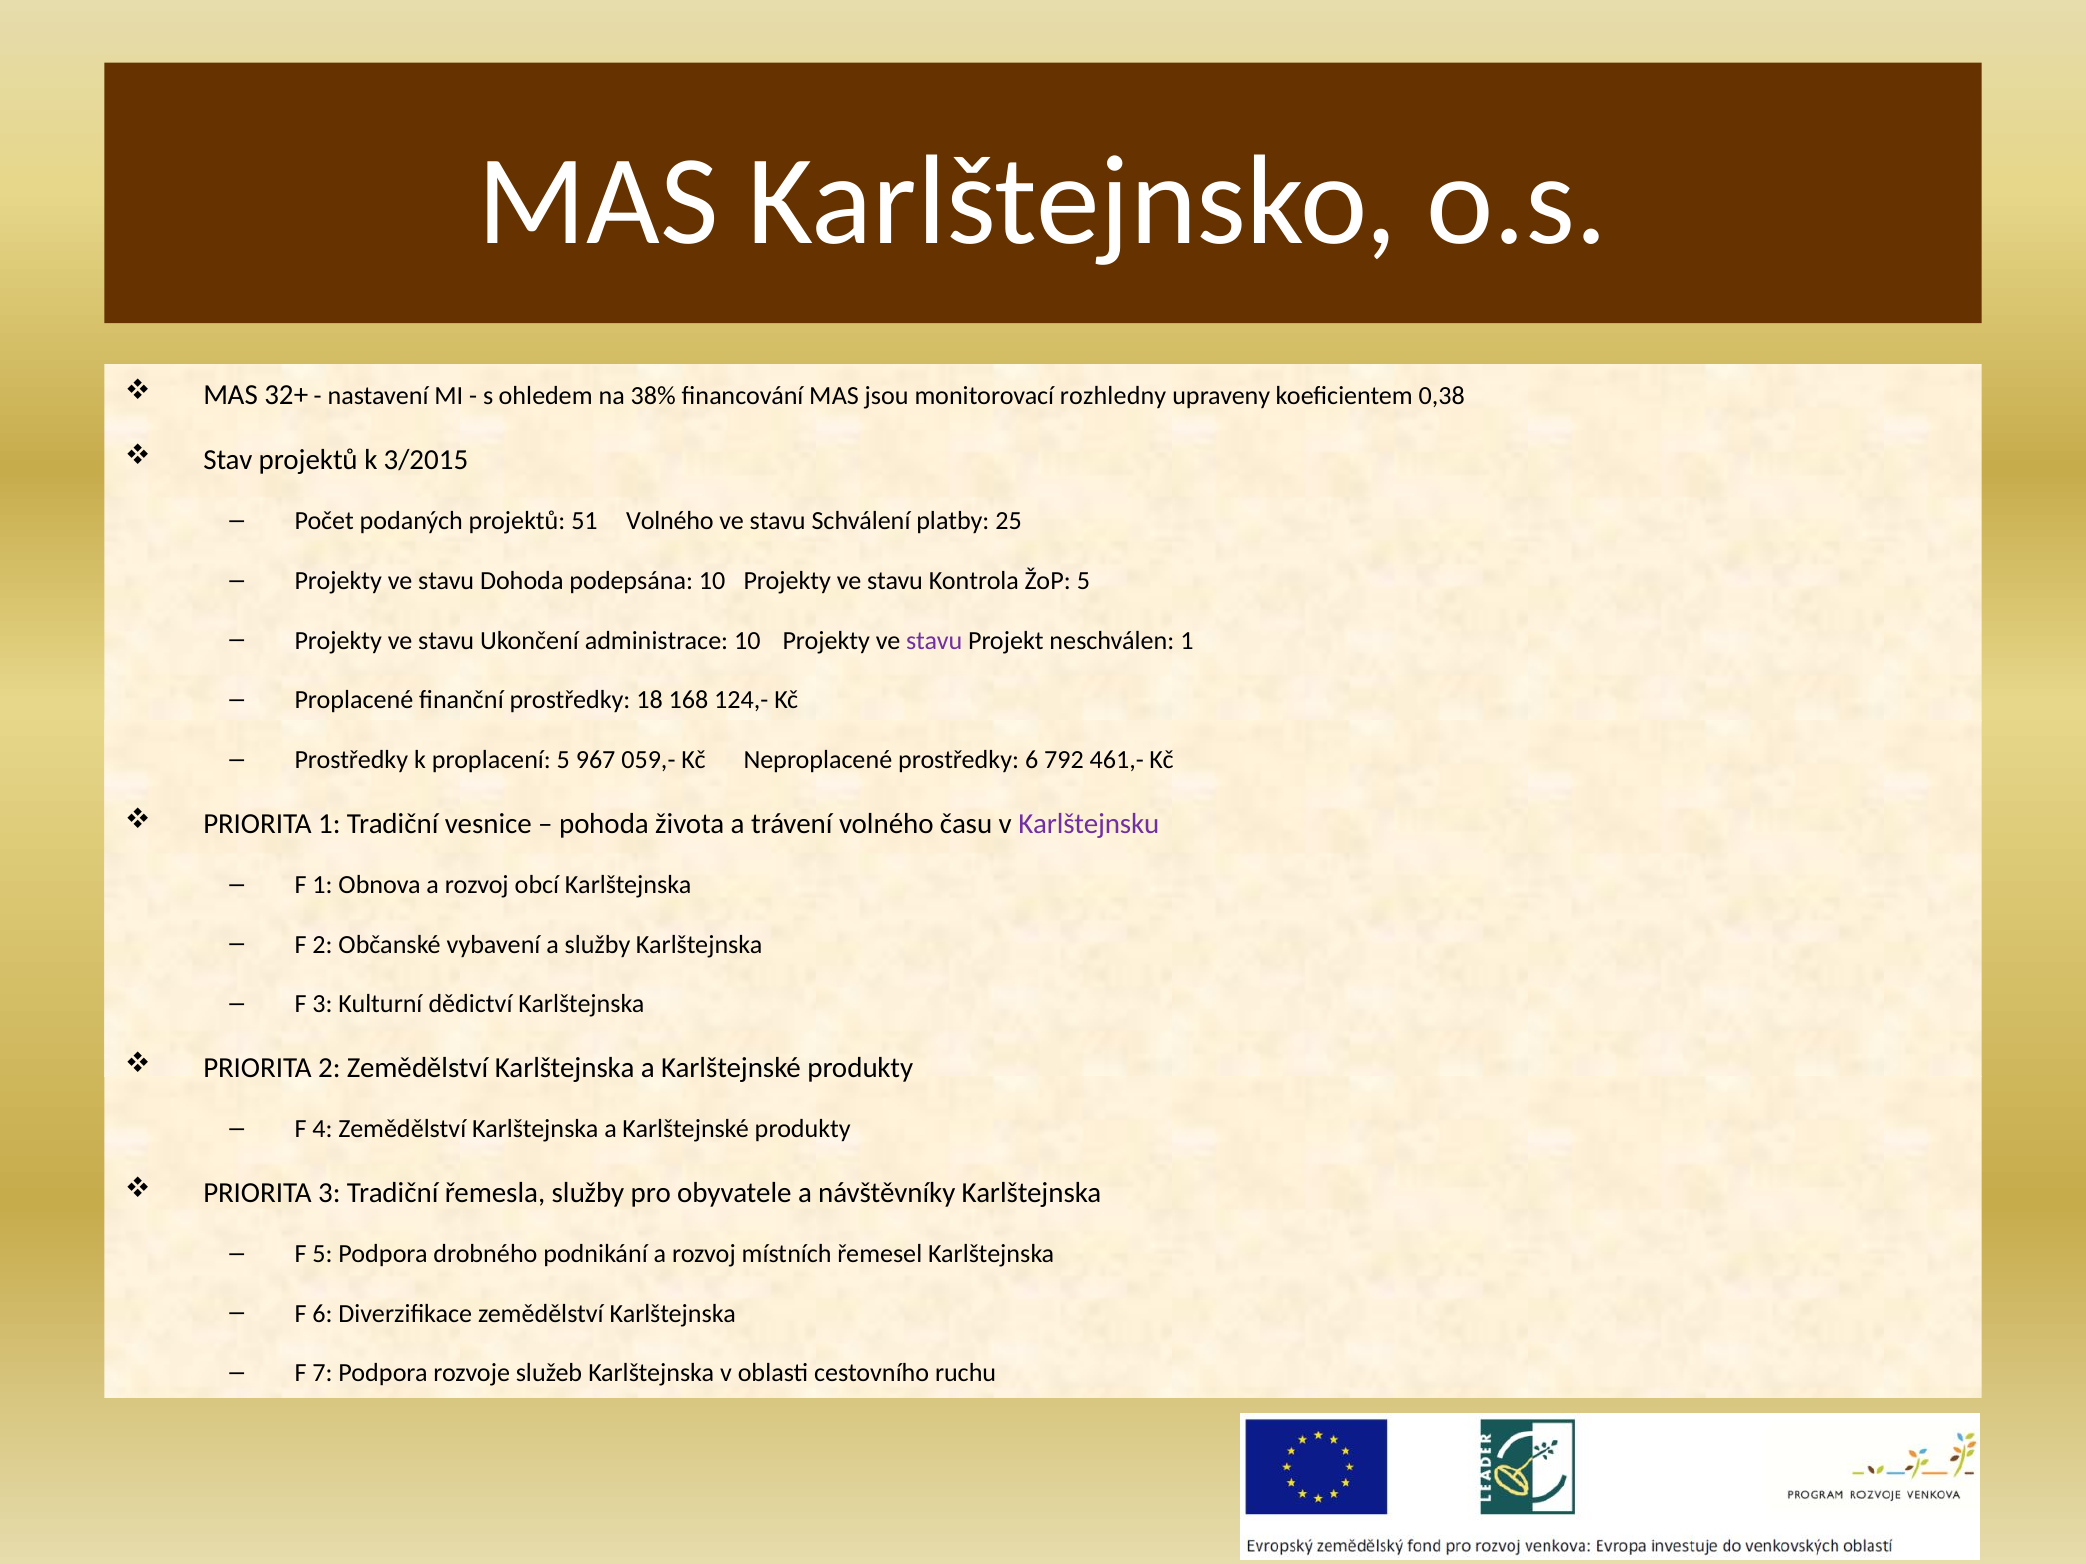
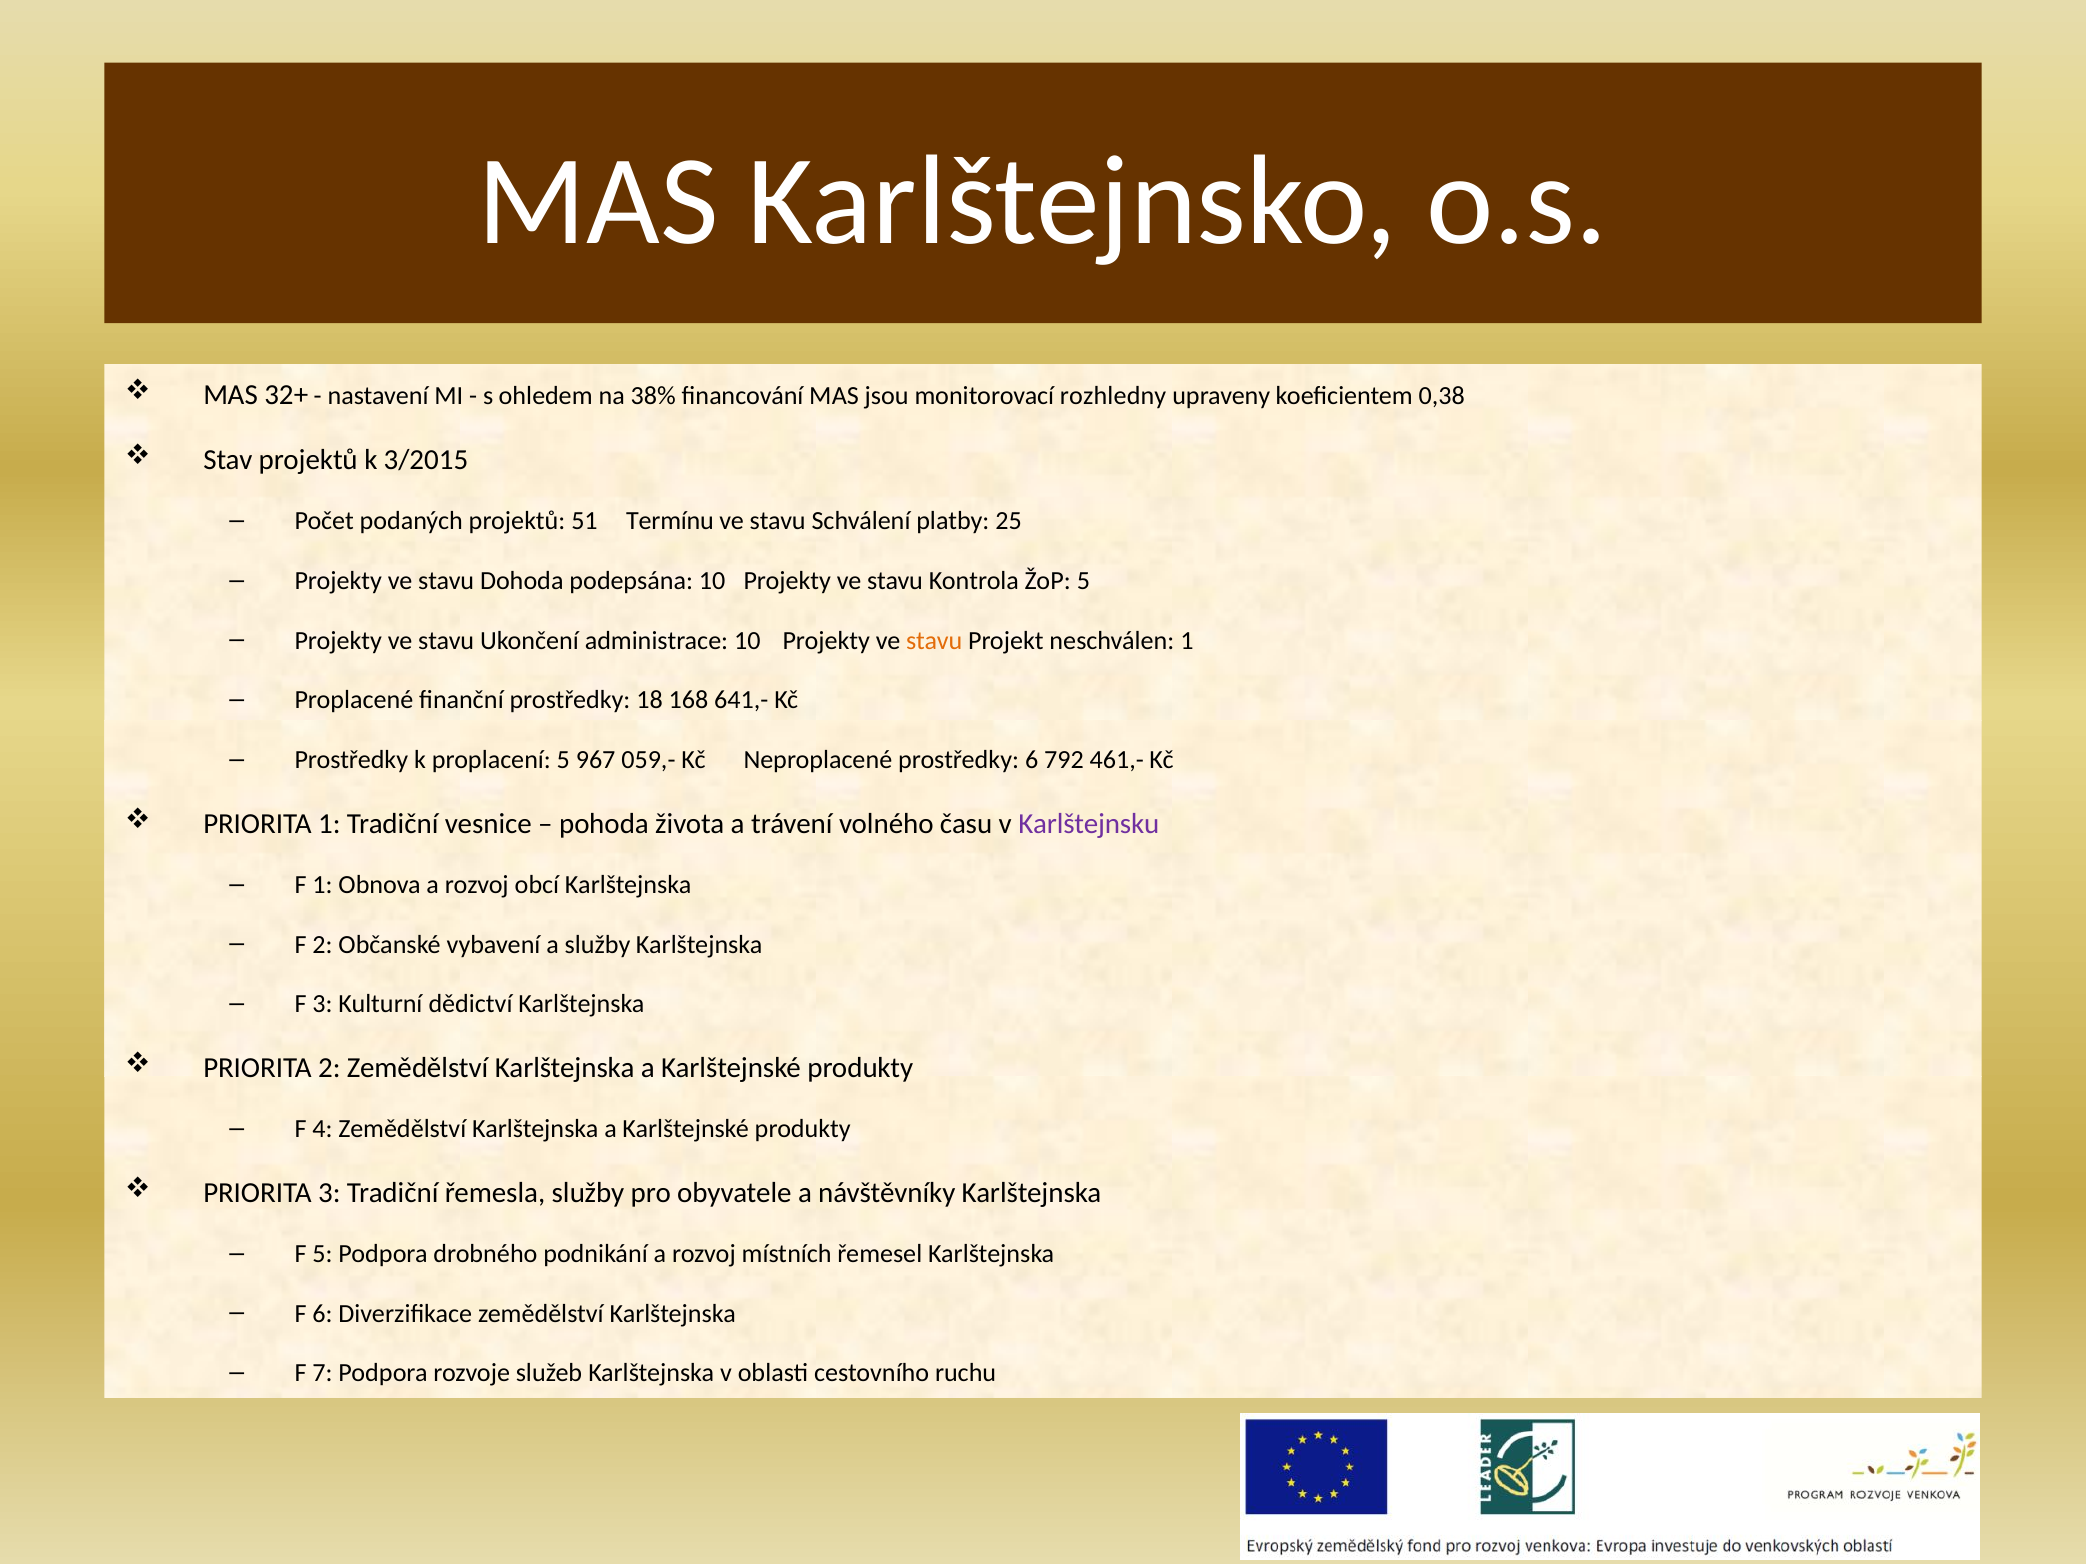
51 Volného: Volného -> Termínu (670, 521)
stavu colour: purple -> orange (934, 641)
124,-: 124,- -> 641,- (741, 701)
